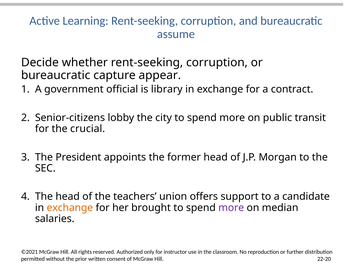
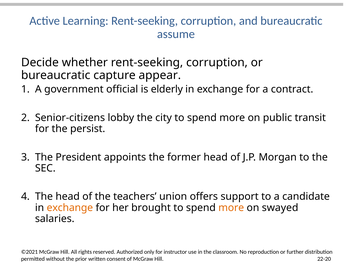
library: library -> elderly (167, 89)
crucial: crucial -> persist (88, 129)
more colour: purple -> orange (231, 208)
median: median -> swayed (280, 208)
